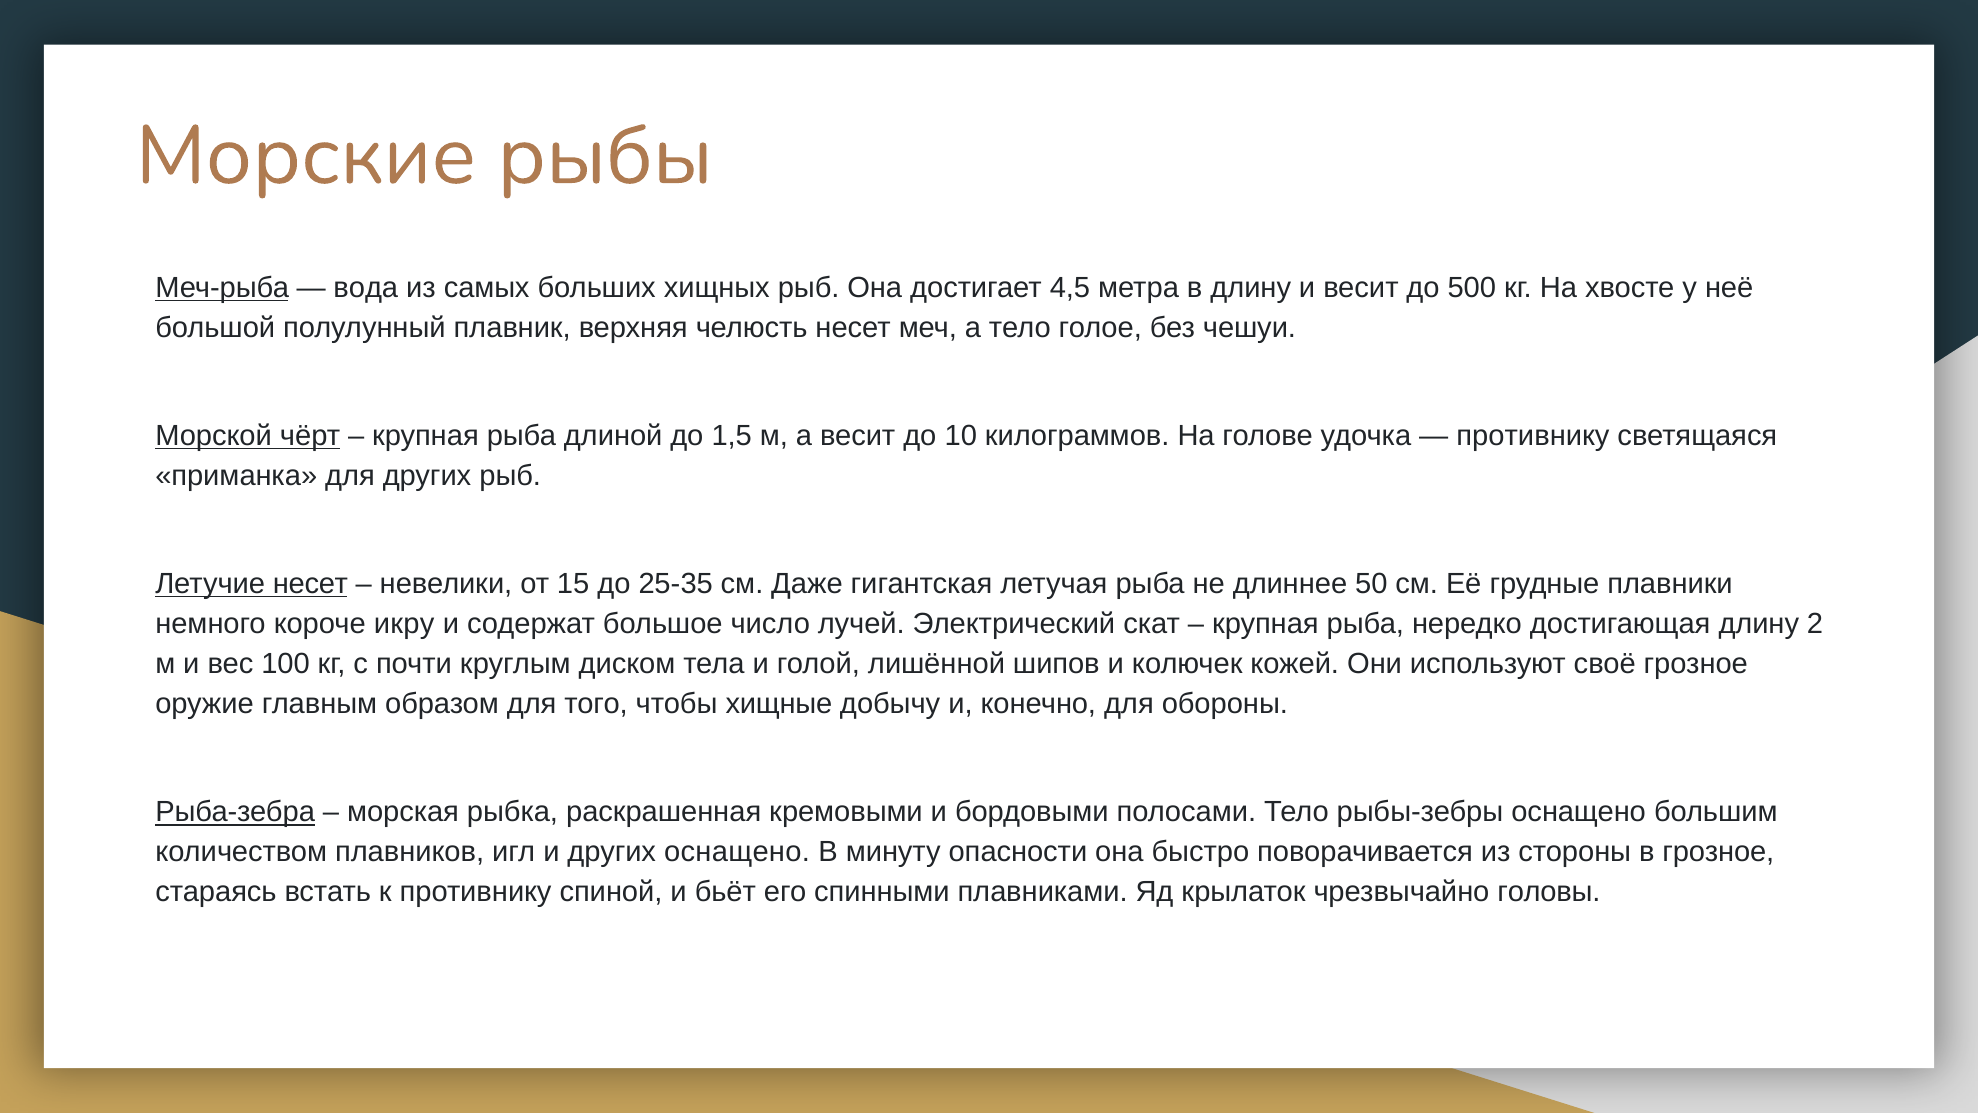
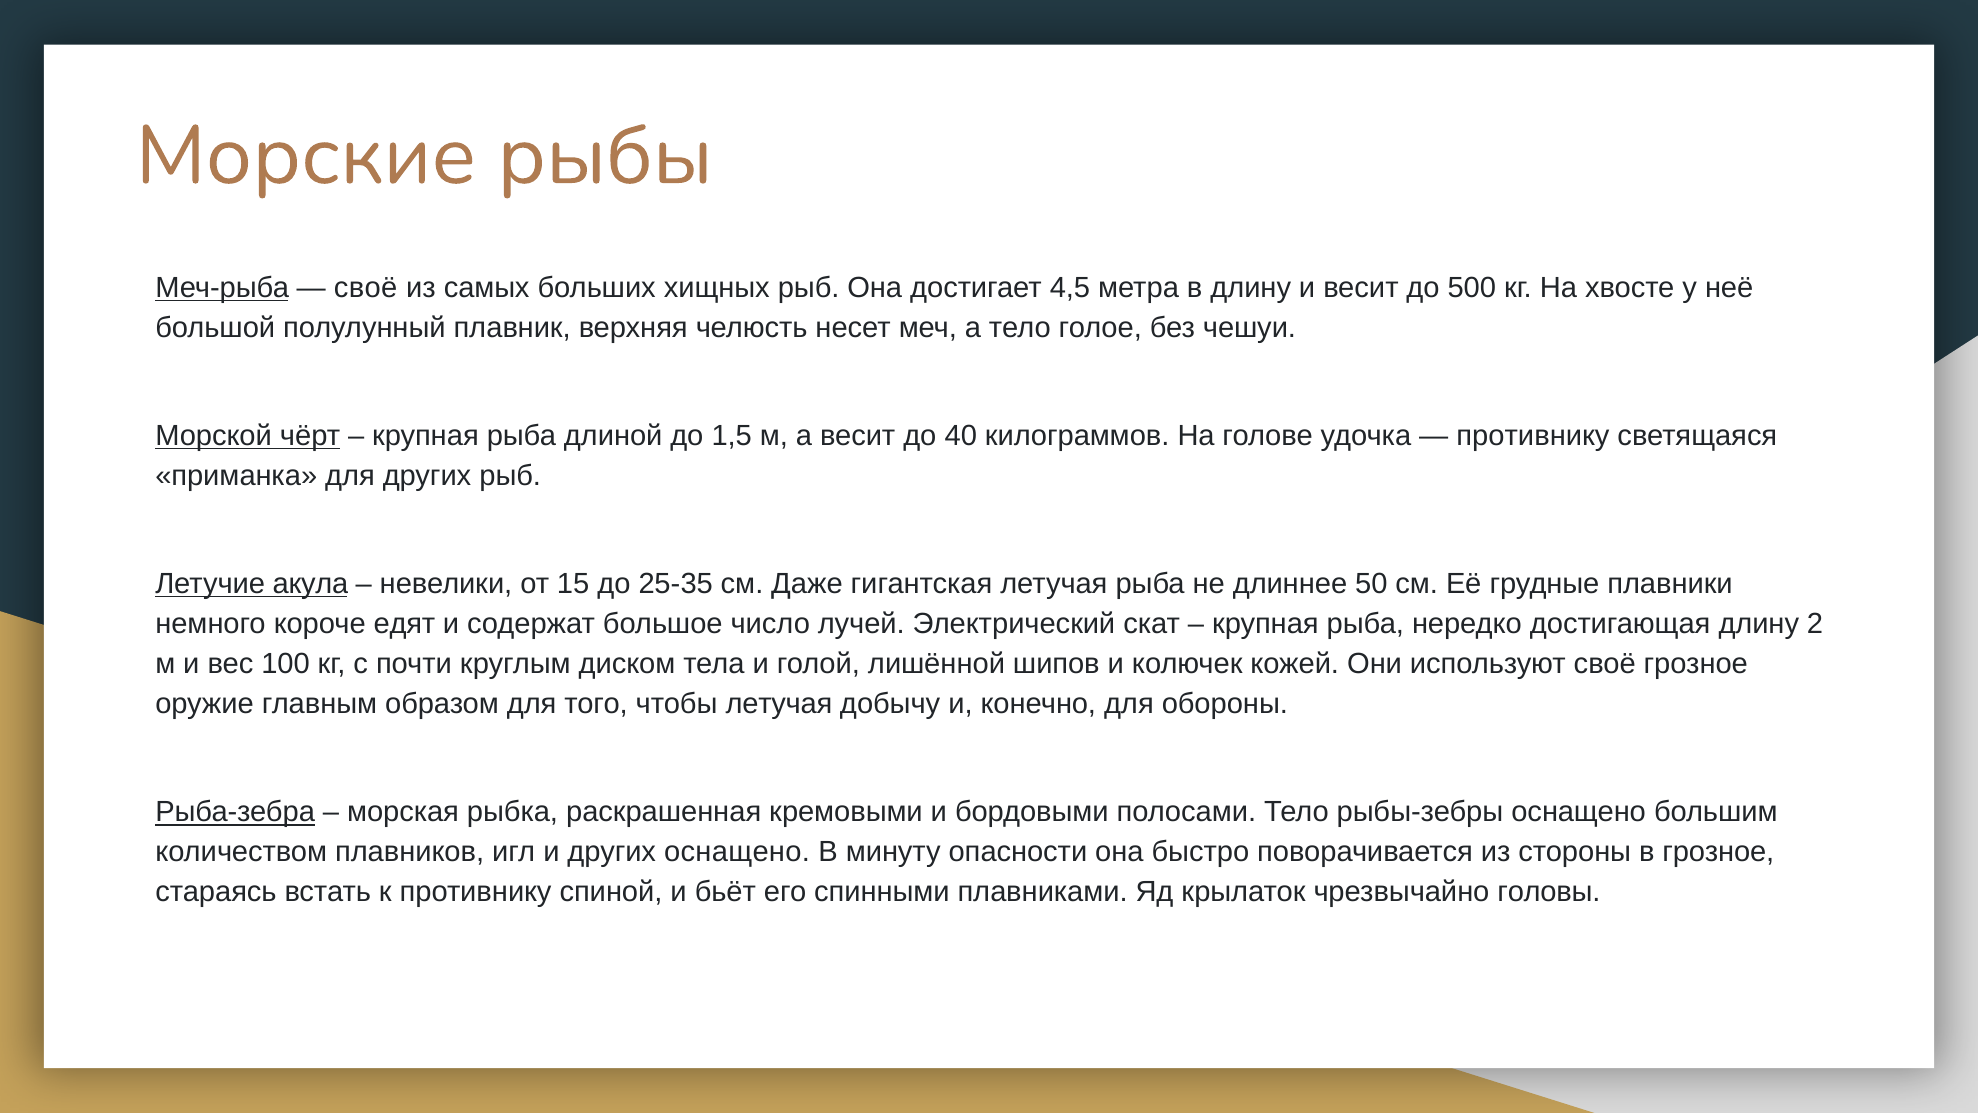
вода: вода -> своё (366, 287)
10: 10 -> 40 (961, 435)
Летучие несет: несет -> акула (310, 583)
икру: икру -> едят (404, 624)
чтобы хищные: хищные -> летучая (779, 704)
